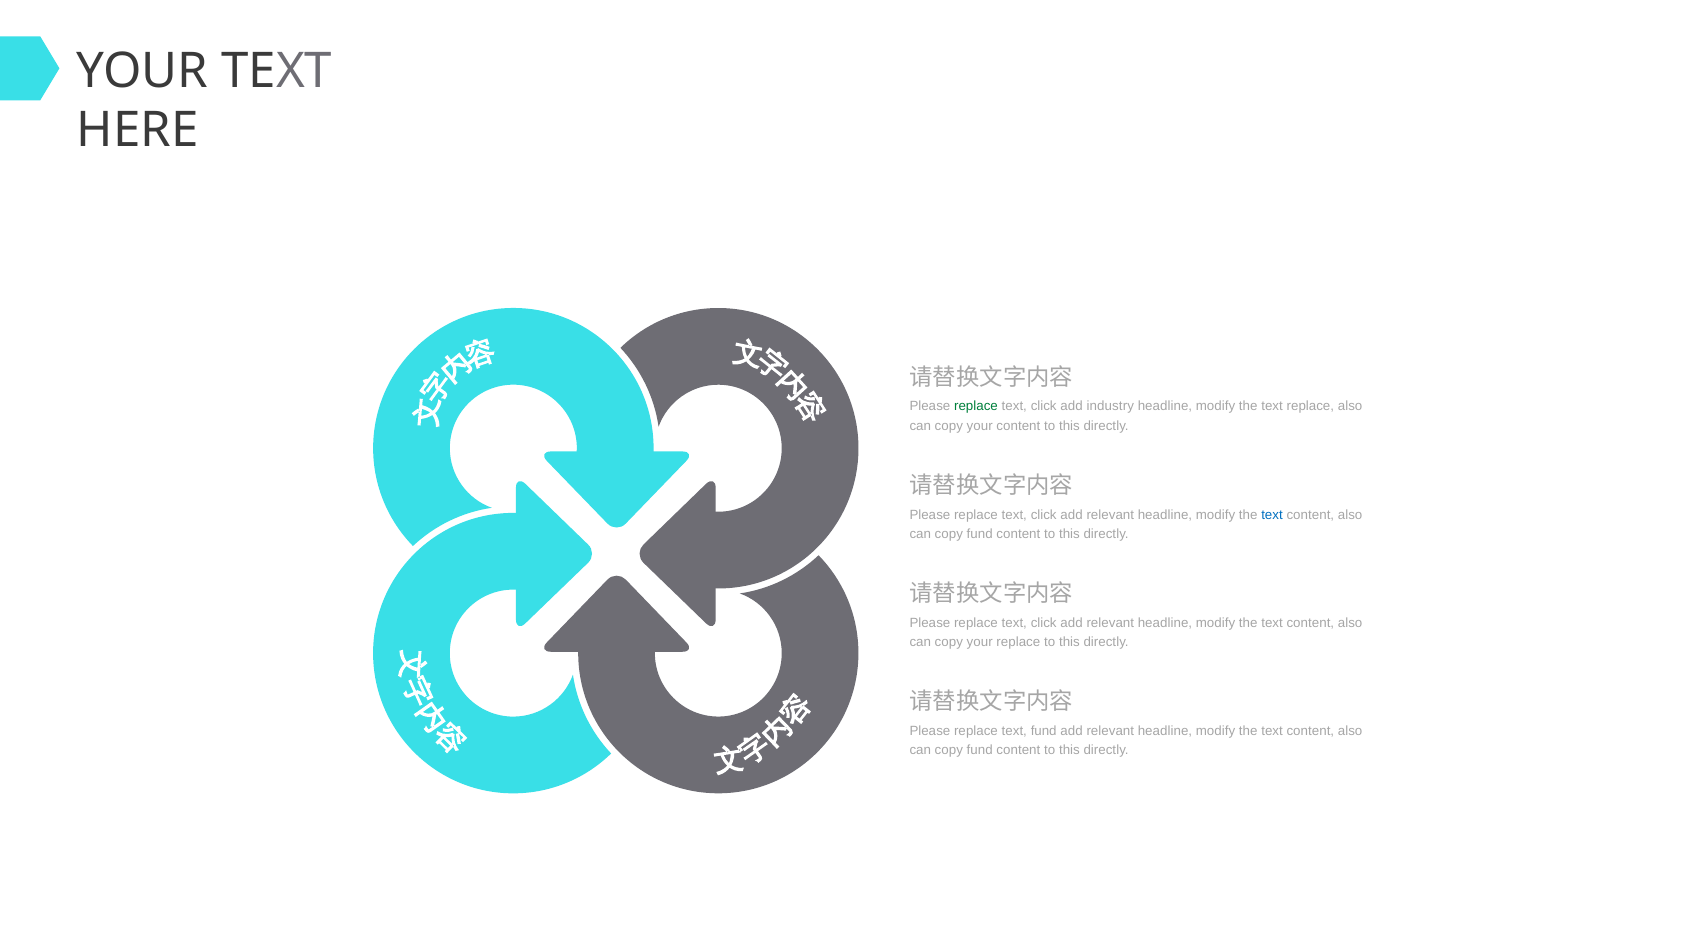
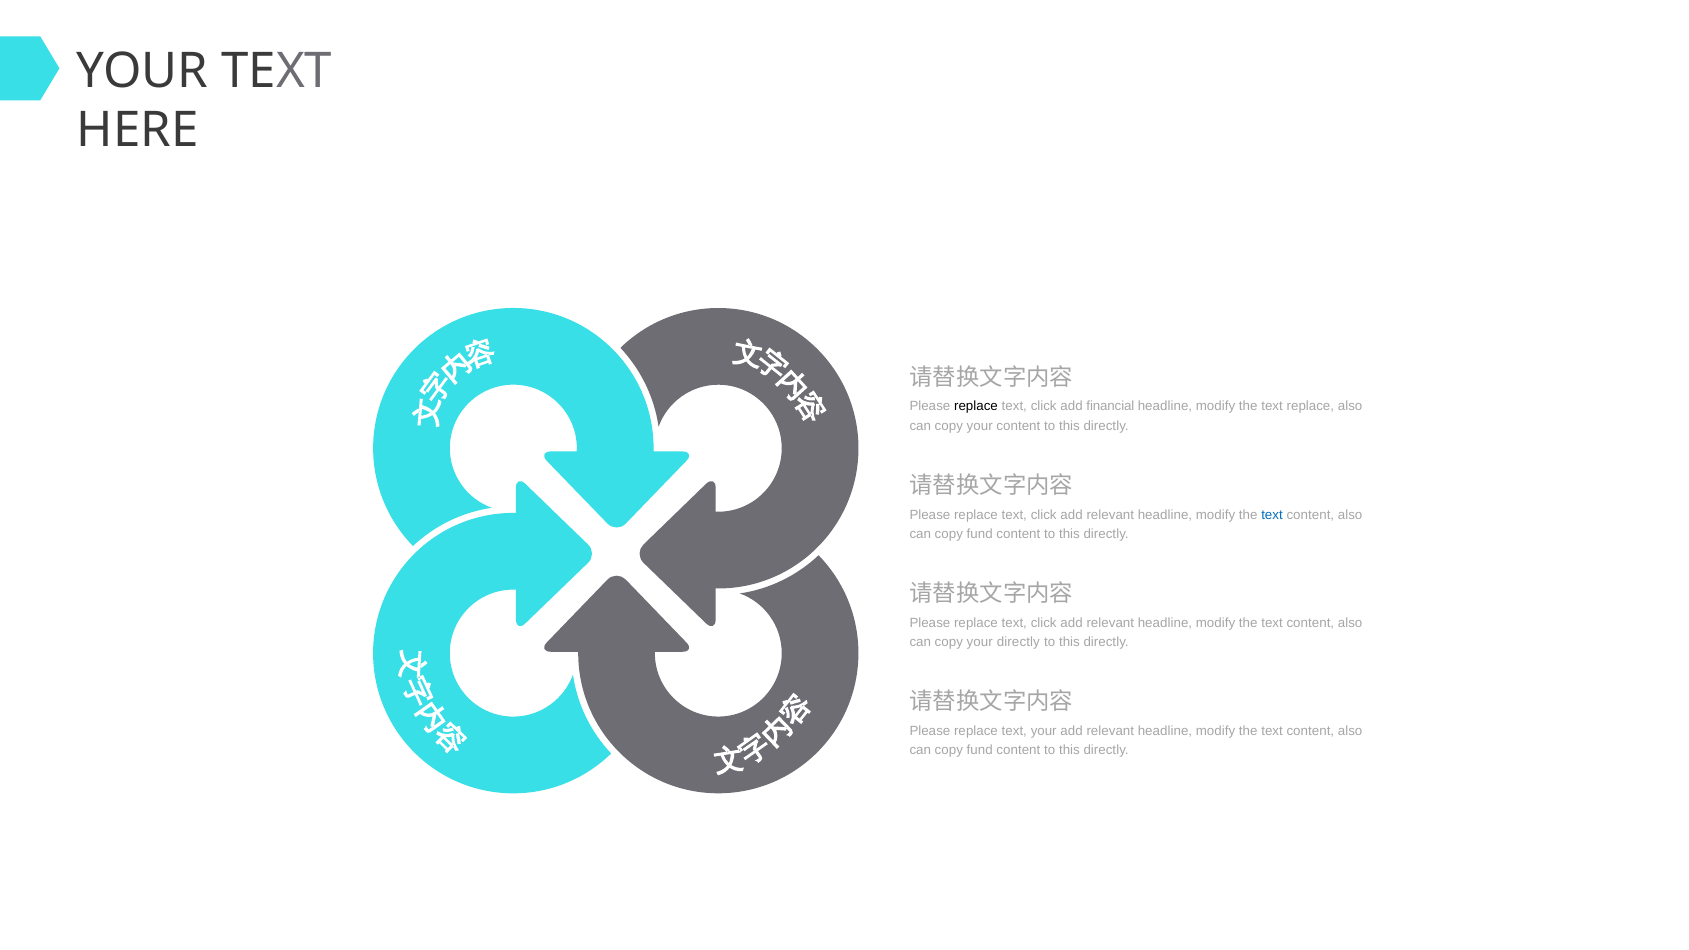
replace colour: green -> black (976, 407)
industry: industry -> financial (1110, 407)
your replace: replace -> directly (1018, 642)
text fund: fund -> your (1044, 731)
